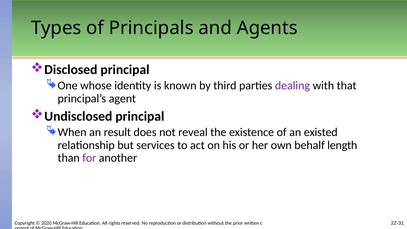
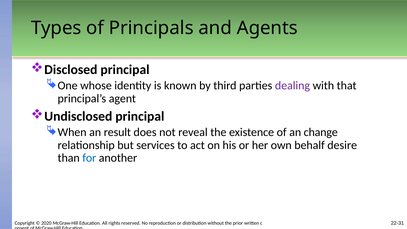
existed: existed -> change (321, 132)
length: length -> desire (342, 145)
for colour: purple -> blue (89, 158)
